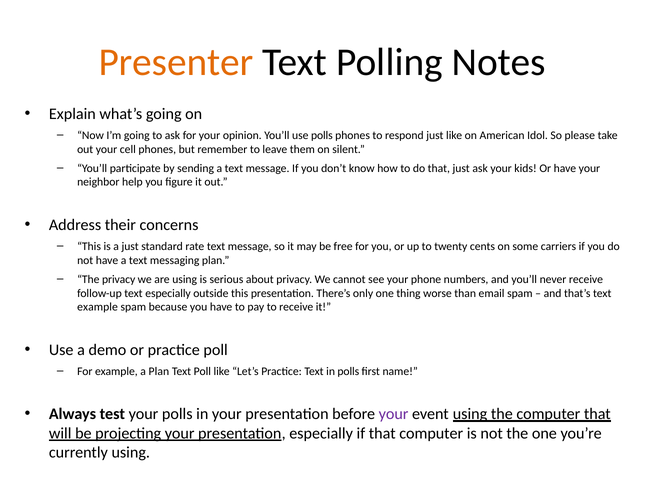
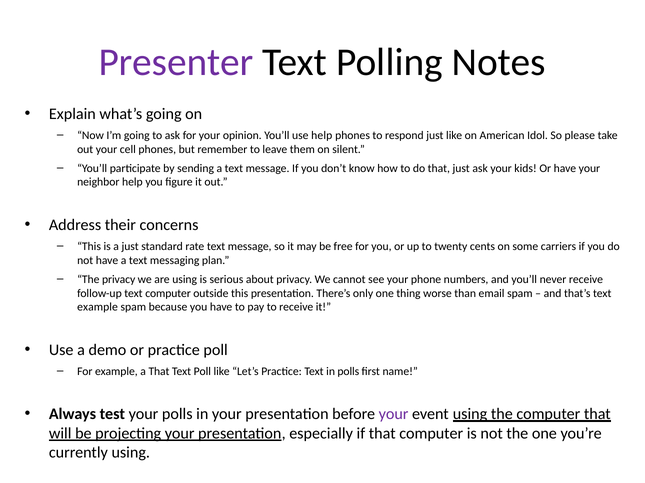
Presenter colour: orange -> purple (176, 62)
use polls: polls -> help (322, 135)
text especially: especially -> computer (168, 294)
a Plan: Plan -> That (159, 372)
